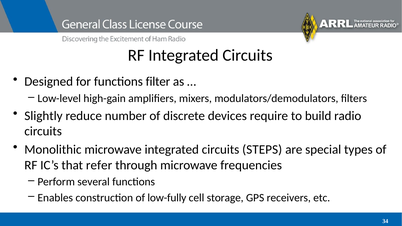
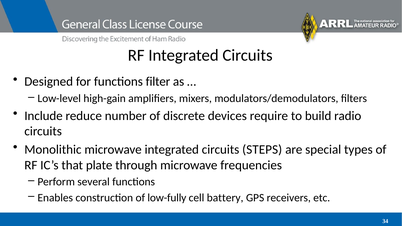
Slightly: Slightly -> Include (44, 116)
refer: refer -> plate (99, 165)
storage: storage -> battery (225, 198)
